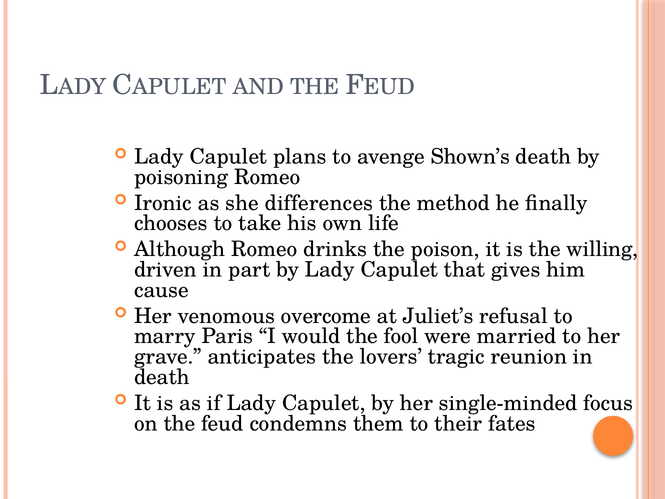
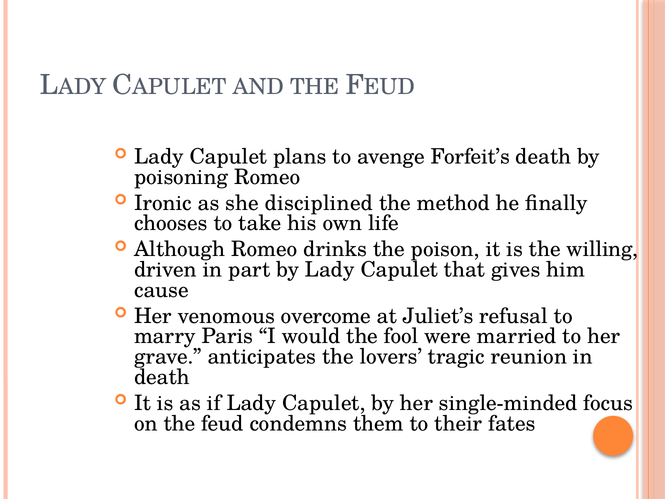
Shown’s: Shown’s -> Forfeit’s (470, 157)
differences: differences -> disciplined (319, 203)
